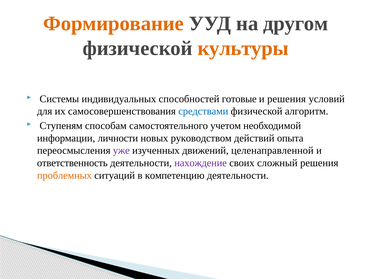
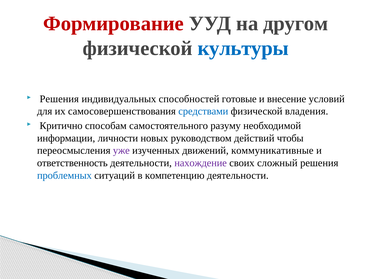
Формирование colour: orange -> red (113, 23)
культуры colour: orange -> blue (243, 48)
Системы: Системы -> Решения (59, 99)
и решения: решения -> внесение (287, 99)
алгоритм: алгоритм -> владения (307, 111)
Ступеням: Ступеням -> Критично (61, 125)
учетом: учетом -> разуму (226, 125)
опыта: опыта -> чтобы (290, 138)
целенаправленной: целенаправленной -> коммуникативные (272, 150)
проблемных colour: orange -> blue (64, 175)
